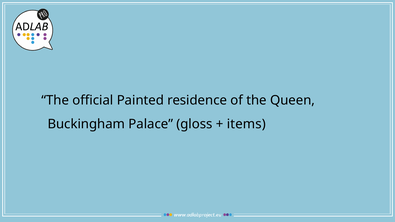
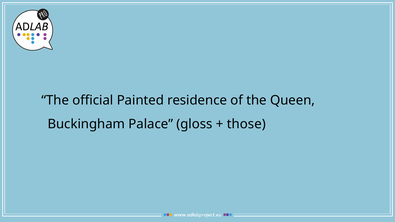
items: items -> those (246, 124)
